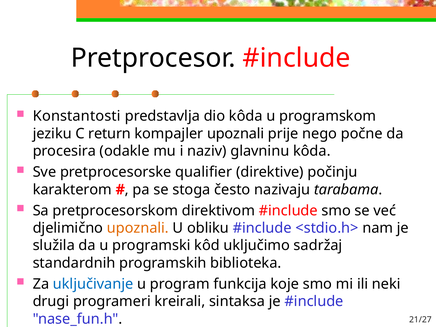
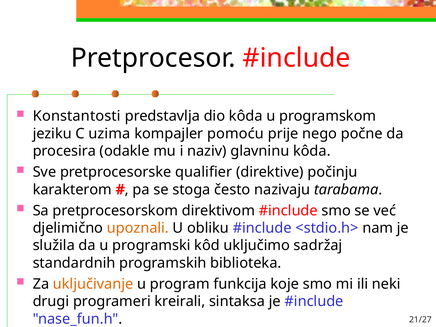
return: return -> uzima (109, 134)
kompajler upoznali: upoznali -> pomoću (235, 134)
uključivanje colour: blue -> orange (93, 284)
